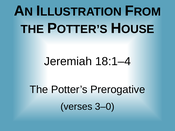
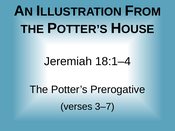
3–0: 3–0 -> 3–7 (105, 107)
